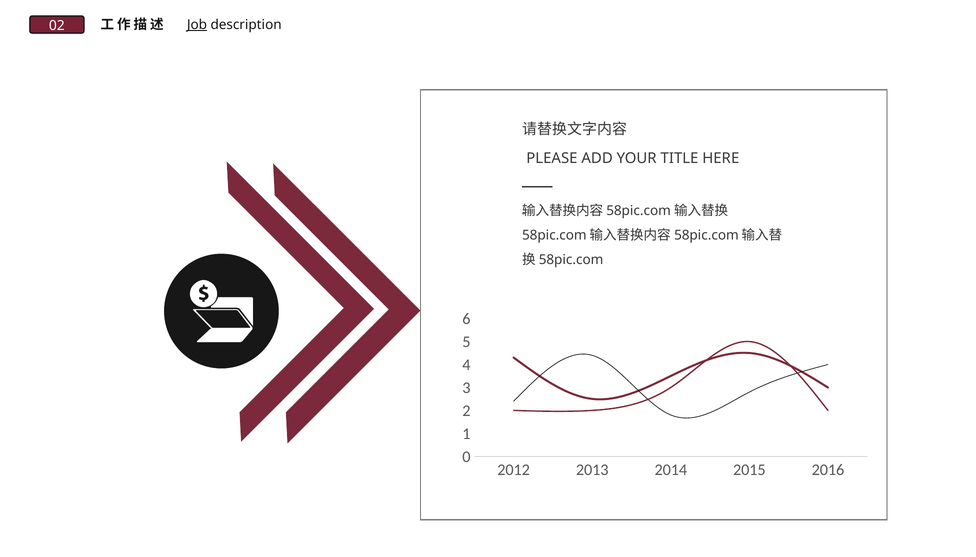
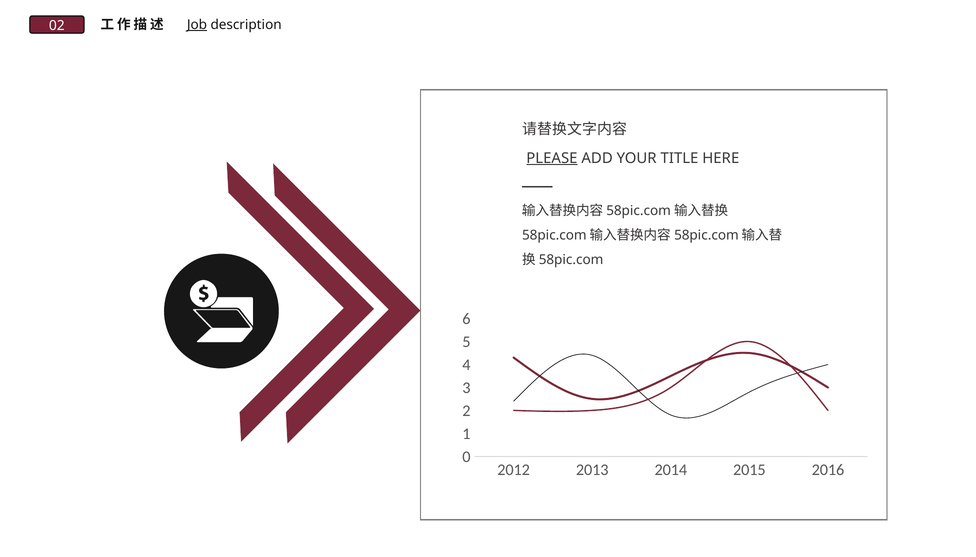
PLEASE underline: none -> present (552, 158)
